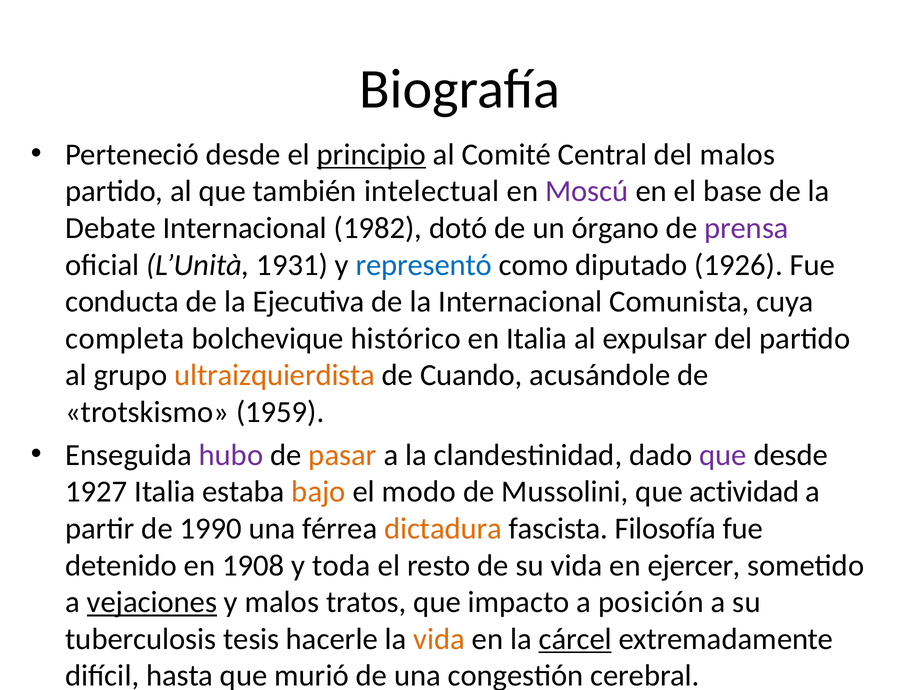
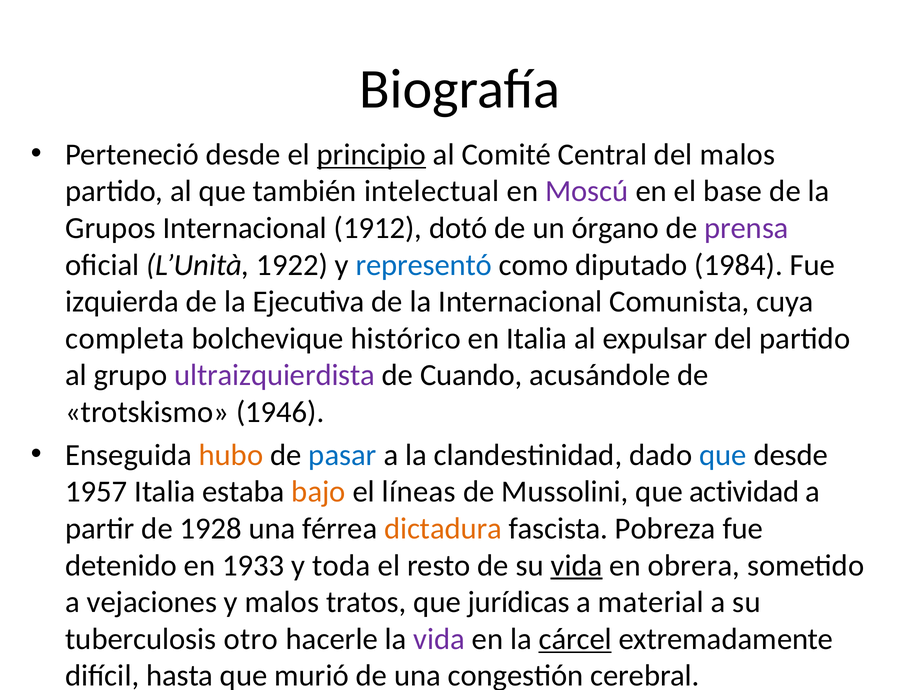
Debate: Debate -> Grupos (111, 228)
1982: 1982 -> 1912 (378, 228)
1931: 1931 -> 1922 (292, 265)
1926: 1926 -> 1984 (739, 265)
conducta: conducta -> izquierda (122, 302)
ultraizquierdista colour: orange -> purple (275, 375)
1959: 1959 -> 1946 (280, 412)
hubo colour: purple -> orange (231, 455)
pasar colour: orange -> blue (343, 455)
que colour: purple -> blue (723, 455)
1927: 1927 -> 1957 (96, 492)
modo: modo -> líneas (419, 492)
1990: 1990 -> 1928 (211, 529)
Filosofía: Filosofía -> Pobreza (665, 529)
1908: 1908 -> 1933 (253, 565)
vida underline: none -> present (577, 565)
ejercer: ejercer -> obrera (694, 565)
vejaciones underline: present -> none (152, 602)
impacto: impacto -> jurídicas (519, 602)
posición: posición -> material (651, 602)
tesis: tesis -> otro (251, 639)
vida colour: orange -> purple (439, 639)
